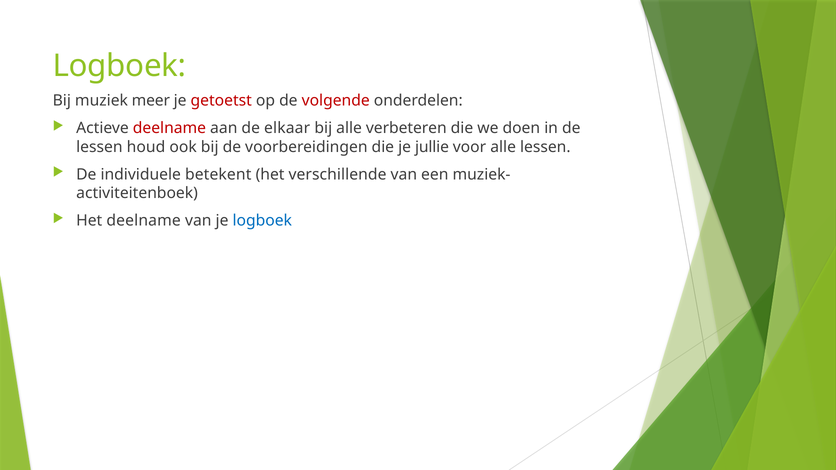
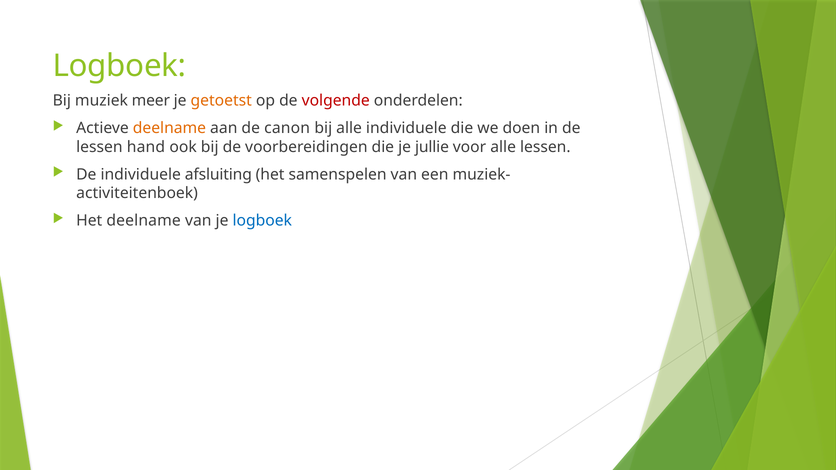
getoetst colour: red -> orange (221, 101)
deelname colour: red -> orange (169, 128)
elkaar: elkaar -> canon (287, 128)
alle verbeteren: verbeteren -> individuele (406, 128)
houd: houd -> hand (146, 147)
betekent: betekent -> afsluiting (218, 175)
verschillende: verschillende -> samenspelen (338, 175)
